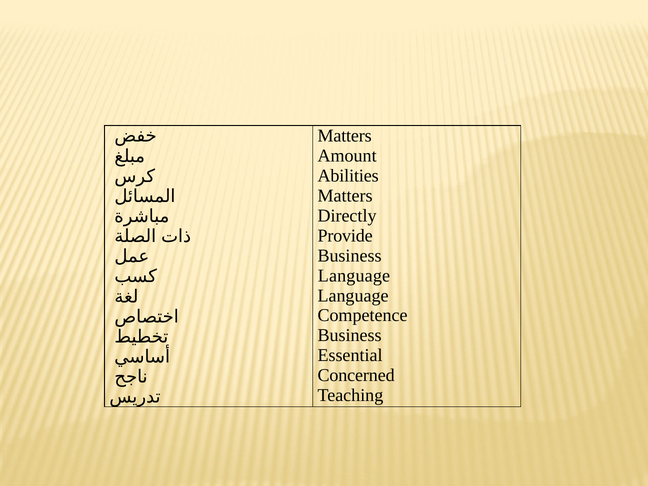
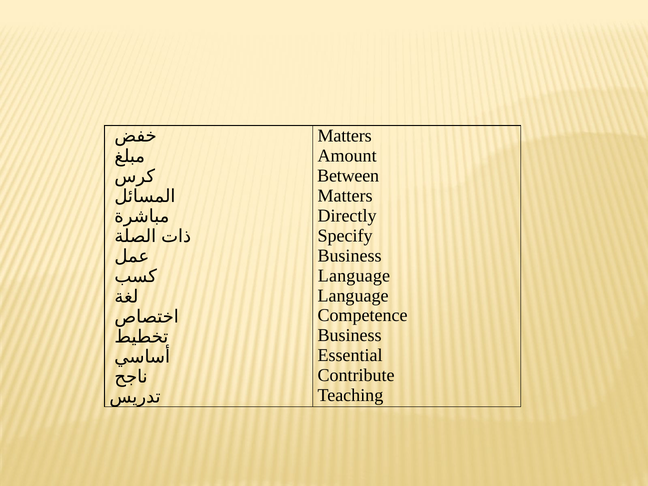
Abilities: Abilities -> Between (348, 176)
Provide: Provide -> Specify (345, 236)
Concerned: Concerned -> Contribute (356, 375)
